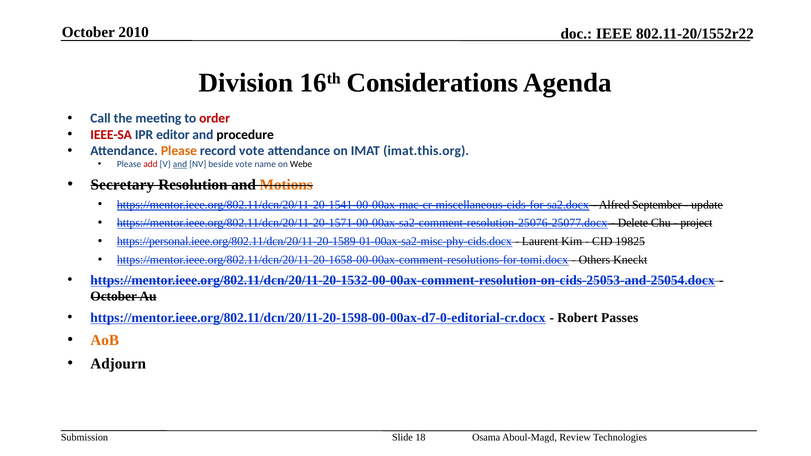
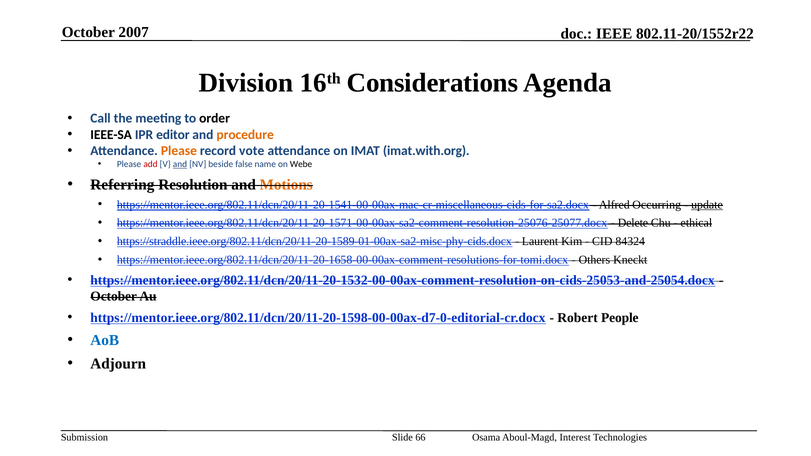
2010: 2010 -> 2007 (134, 32)
order colour: red -> black (215, 119)
IEEE-SA colour: red -> black (111, 135)
procedure colour: black -> orange (245, 135)
imat.this.org: imat.this.org -> imat.with.org (426, 151)
beside vote: vote -> false (244, 164)
Secretary: Secretary -> Referring (122, 185)
September: September -> Occurring (657, 205)
update underline: none -> present (707, 205)
project: project -> ethical (696, 223)
https://personal.ieee.org/802.11/dcn/20/11-20-1589-01-00ax-sa2-misc-phy-cids.docx: https://personal.ieee.org/802.11/dcn/20/11-20-1589-01-00ax-sa2-misc-phy-cids.docx -> https://straddle.ieee.org/802.11/dcn/20/11-20-1589-01-00ax-sa2-misc-phy-cids.docx (314, 242)
19825: 19825 -> 84324 (630, 242)
Passes: Passes -> People (620, 318)
AoB colour: orange -> blue (105, 340)
18: 18 -> 66 (420, 438)
Review: Review -> Interest (575, 438)
